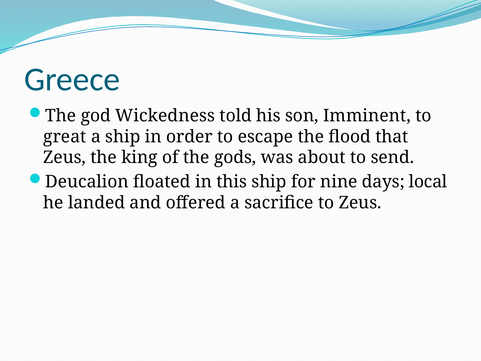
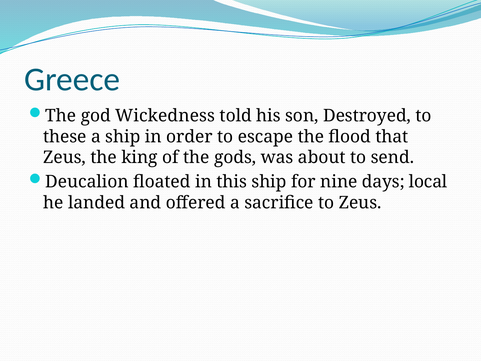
Imminent: Imminent -> Destroyed (367, 116)
great: great -> these (65, 137)
